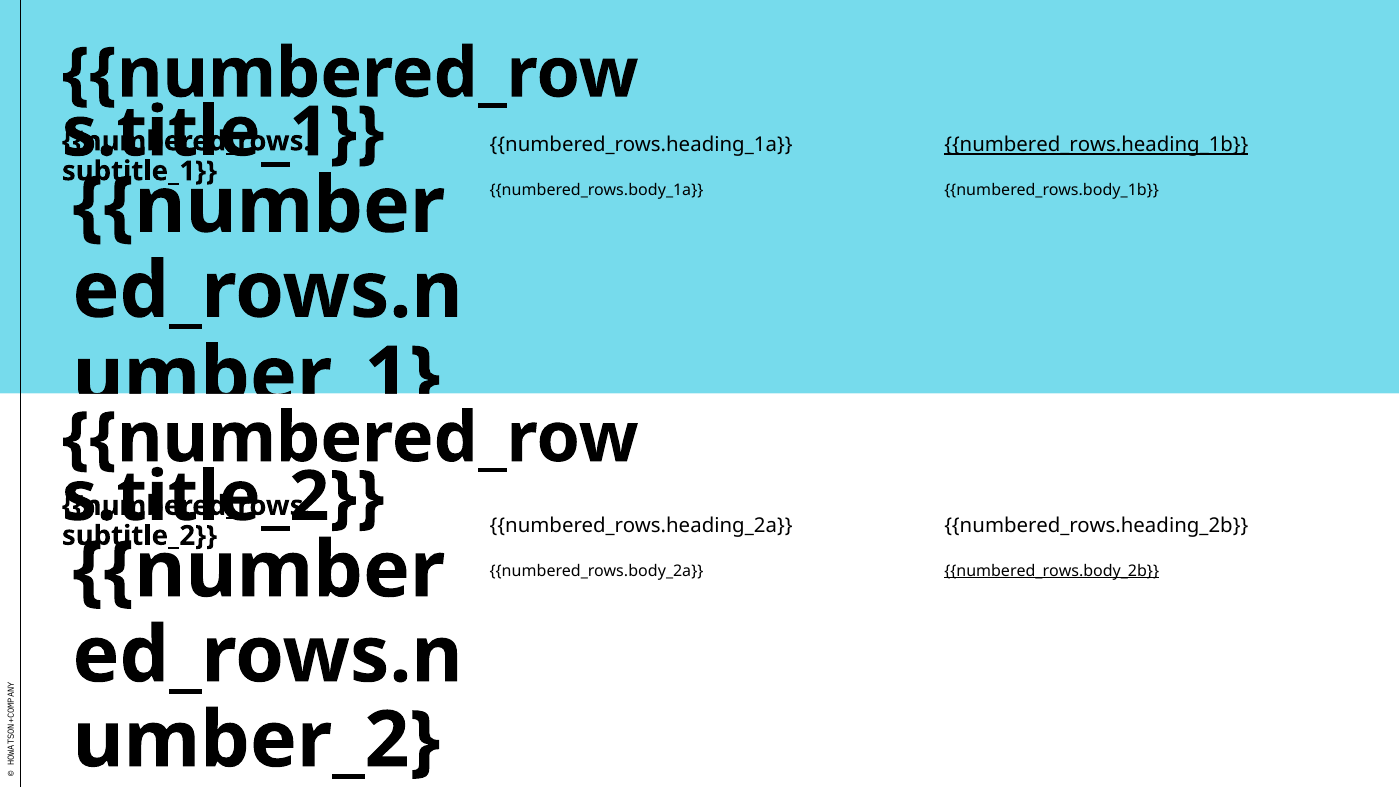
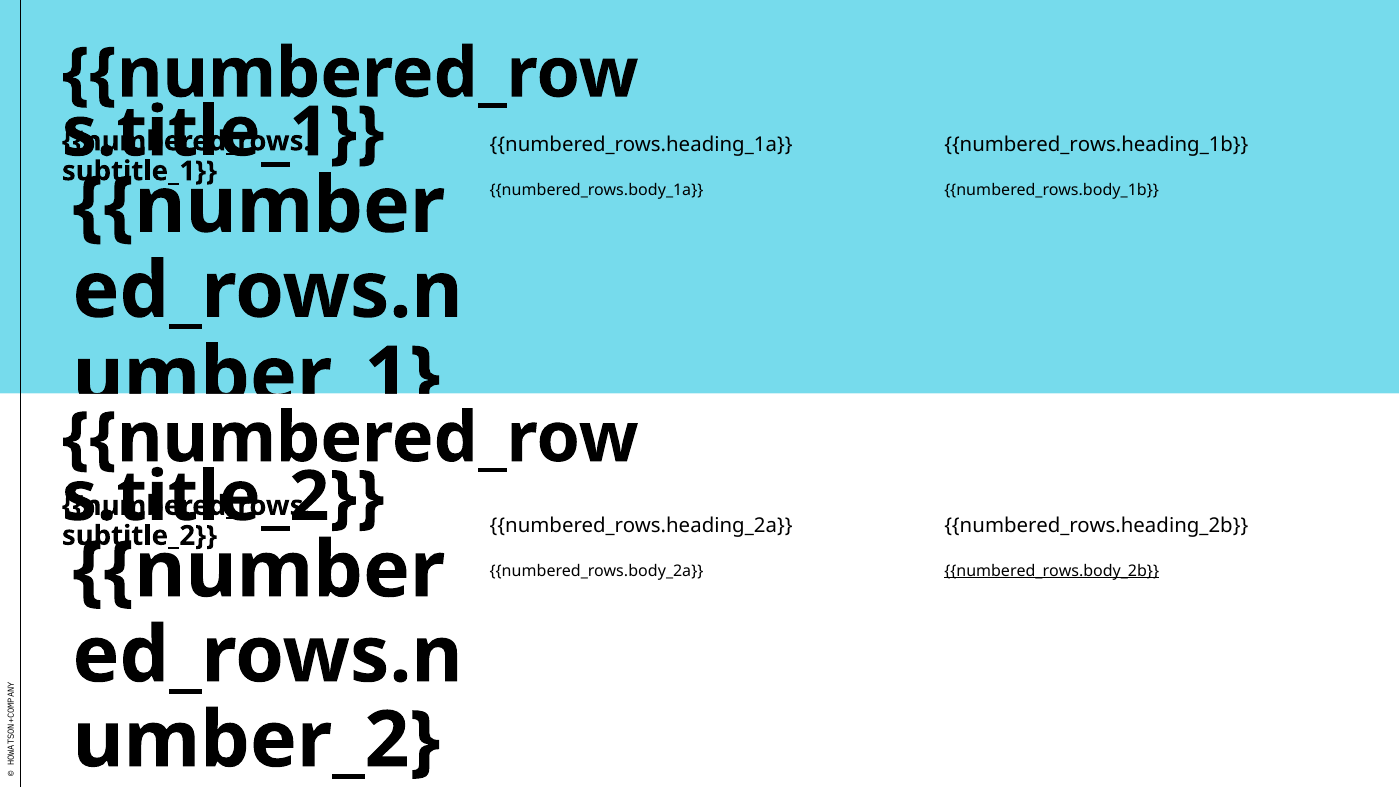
numbered_rows.heading_1b underline: present -> none (1096, 145)
